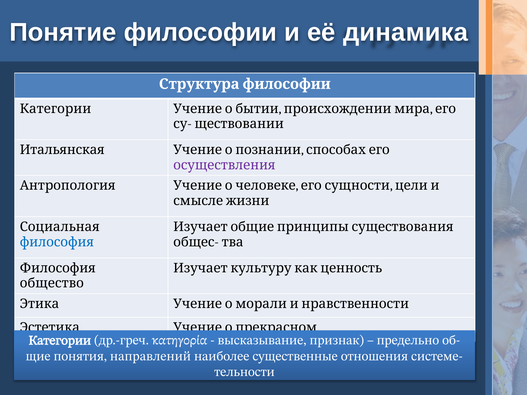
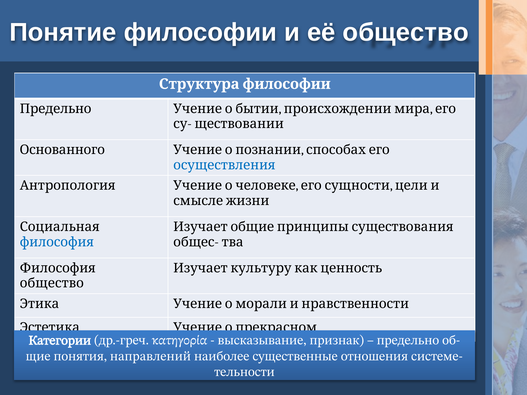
её динамика: динамика -> общество (406, 33)
Категории: Категории -> Предельно (56, 109)
Итальянская: Итальянская -> Основанного (62, 150)
осуществления colour: purple -> blue (224, 165)
